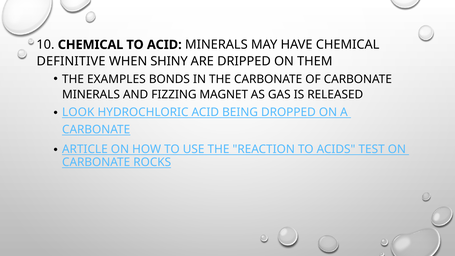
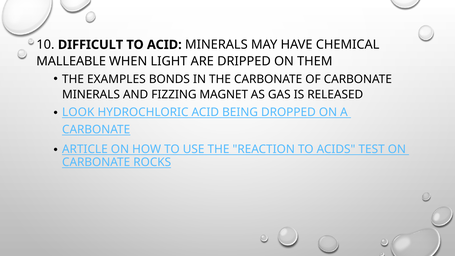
10 CHEMICAL: CHEMICAL -> DIFFICULT (91, 45)
DEFINITIVE: DEFINITIVE -> MALLEABLE (71, 61)
SHINY: SHINY -> LIGHT (169, 61)
